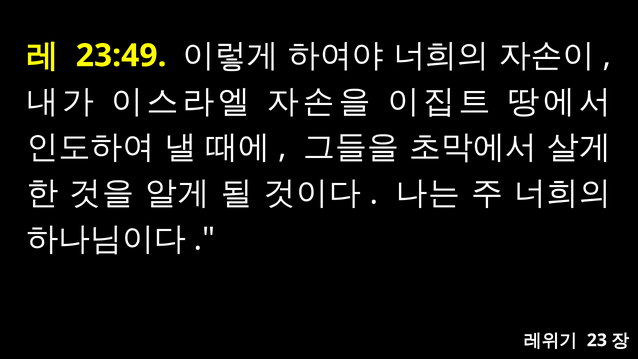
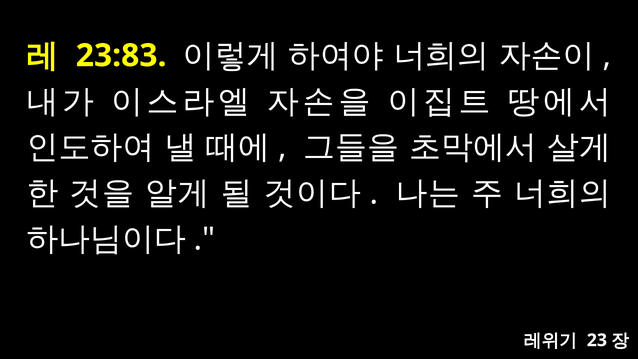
23:49: 23:49 -> 23:83 (121, 56)
